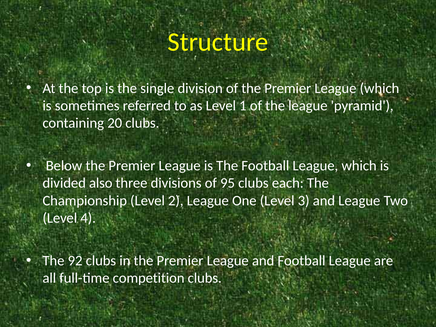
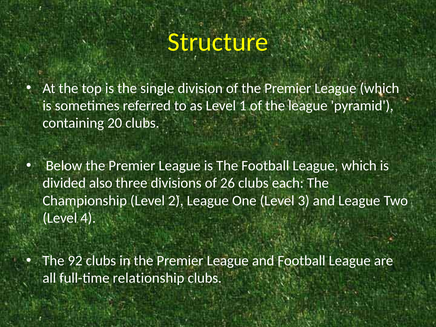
95: 95 -> 26 (228, 183)
competition: competition -> relationship (149, 278)
